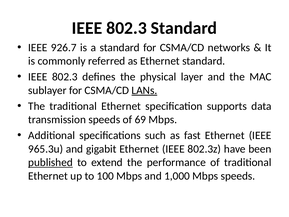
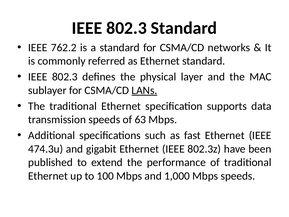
926.7: 926.7 -> 762.2 (64, 48)
69: 69 -> 63 (140, 119)
965.3u: 965.3u -> 474.3u (46, 149)
published underline: present -> none (50, 162)
